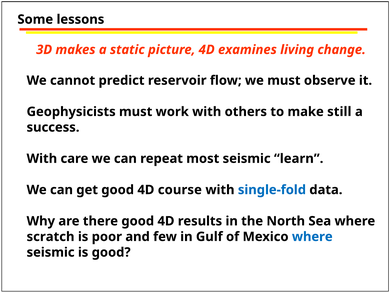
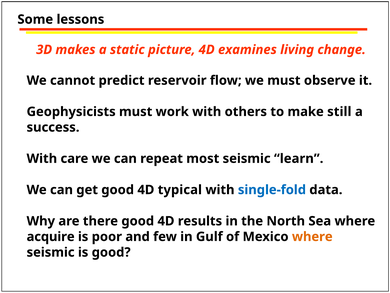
course: course -> typical (180, 190)
scratch: scratch -> acquire (51, 236)
where colour: blue -> orange (312, 236)
